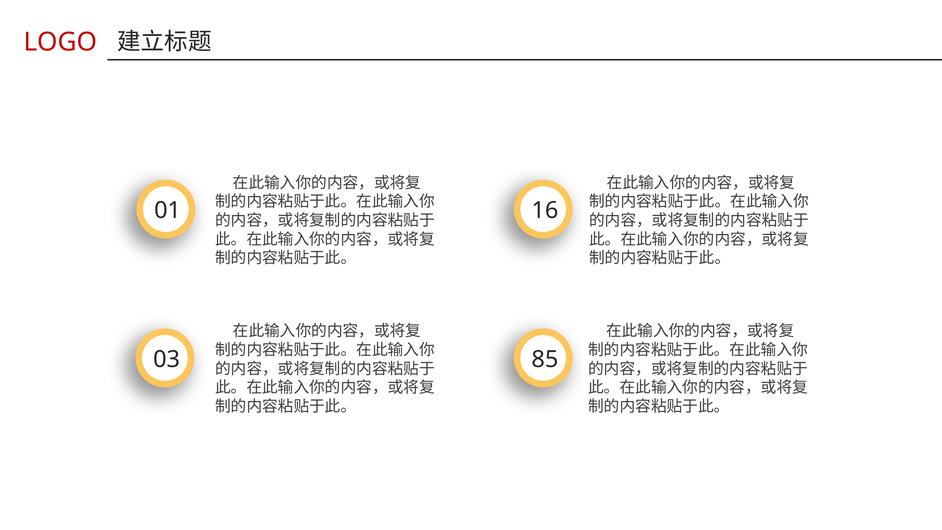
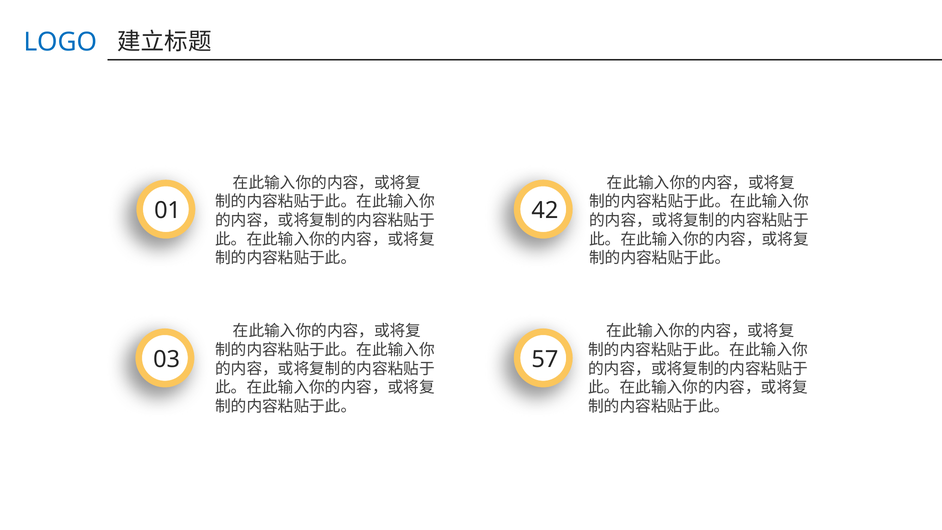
LOGO colour: red -> blue (60, 42)
16: 16 -> 42 (545, 210)
85: 85 -> 57 (545, 359)
